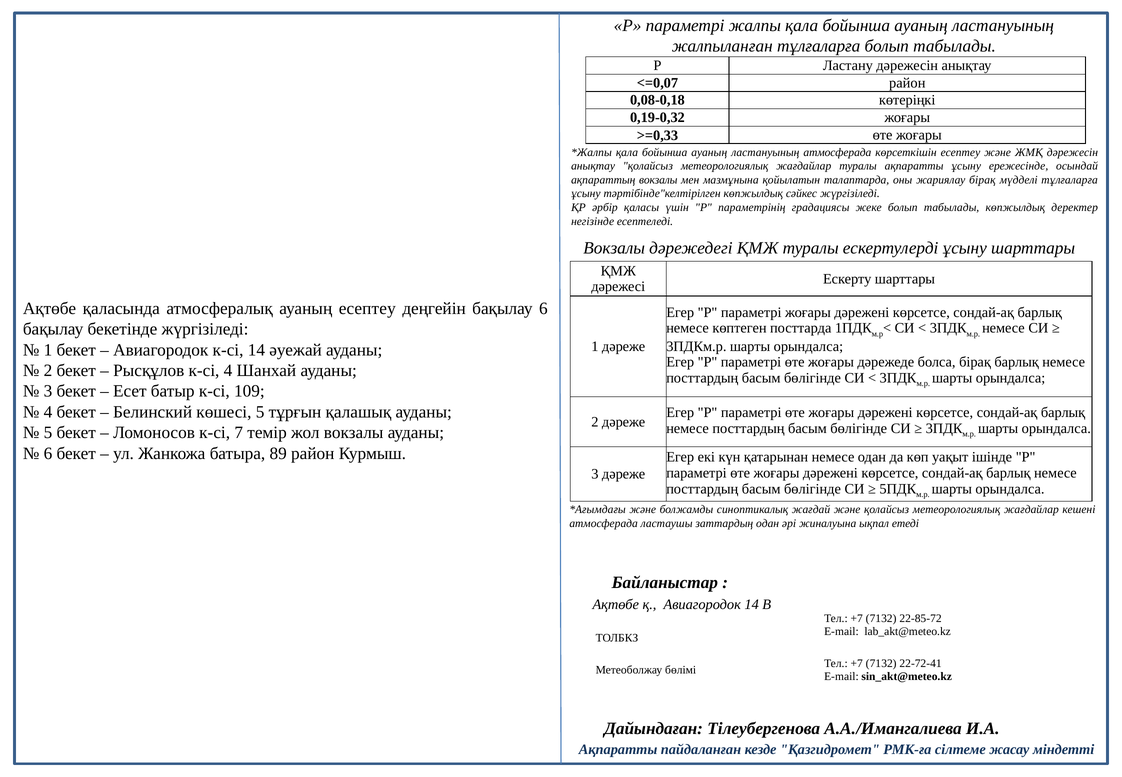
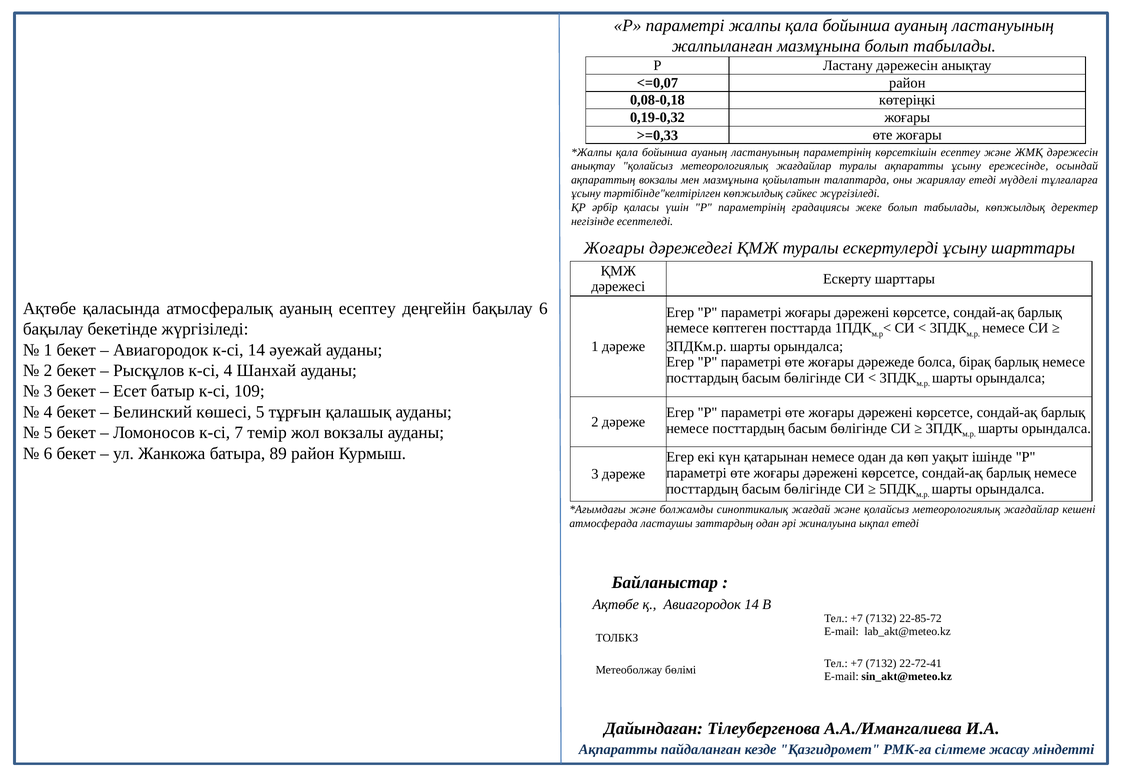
жалпыланған тұлғаларға: тұлғаларға -> мазмұнына (819, 46)
ластануының атмосферада: атмосферада -> параметрінің (837, 152)
жариялау бірақ: бірақ -> етеді (982, 180)
Вокзалы: Вокзалы -> Жоғары (614, 248)
